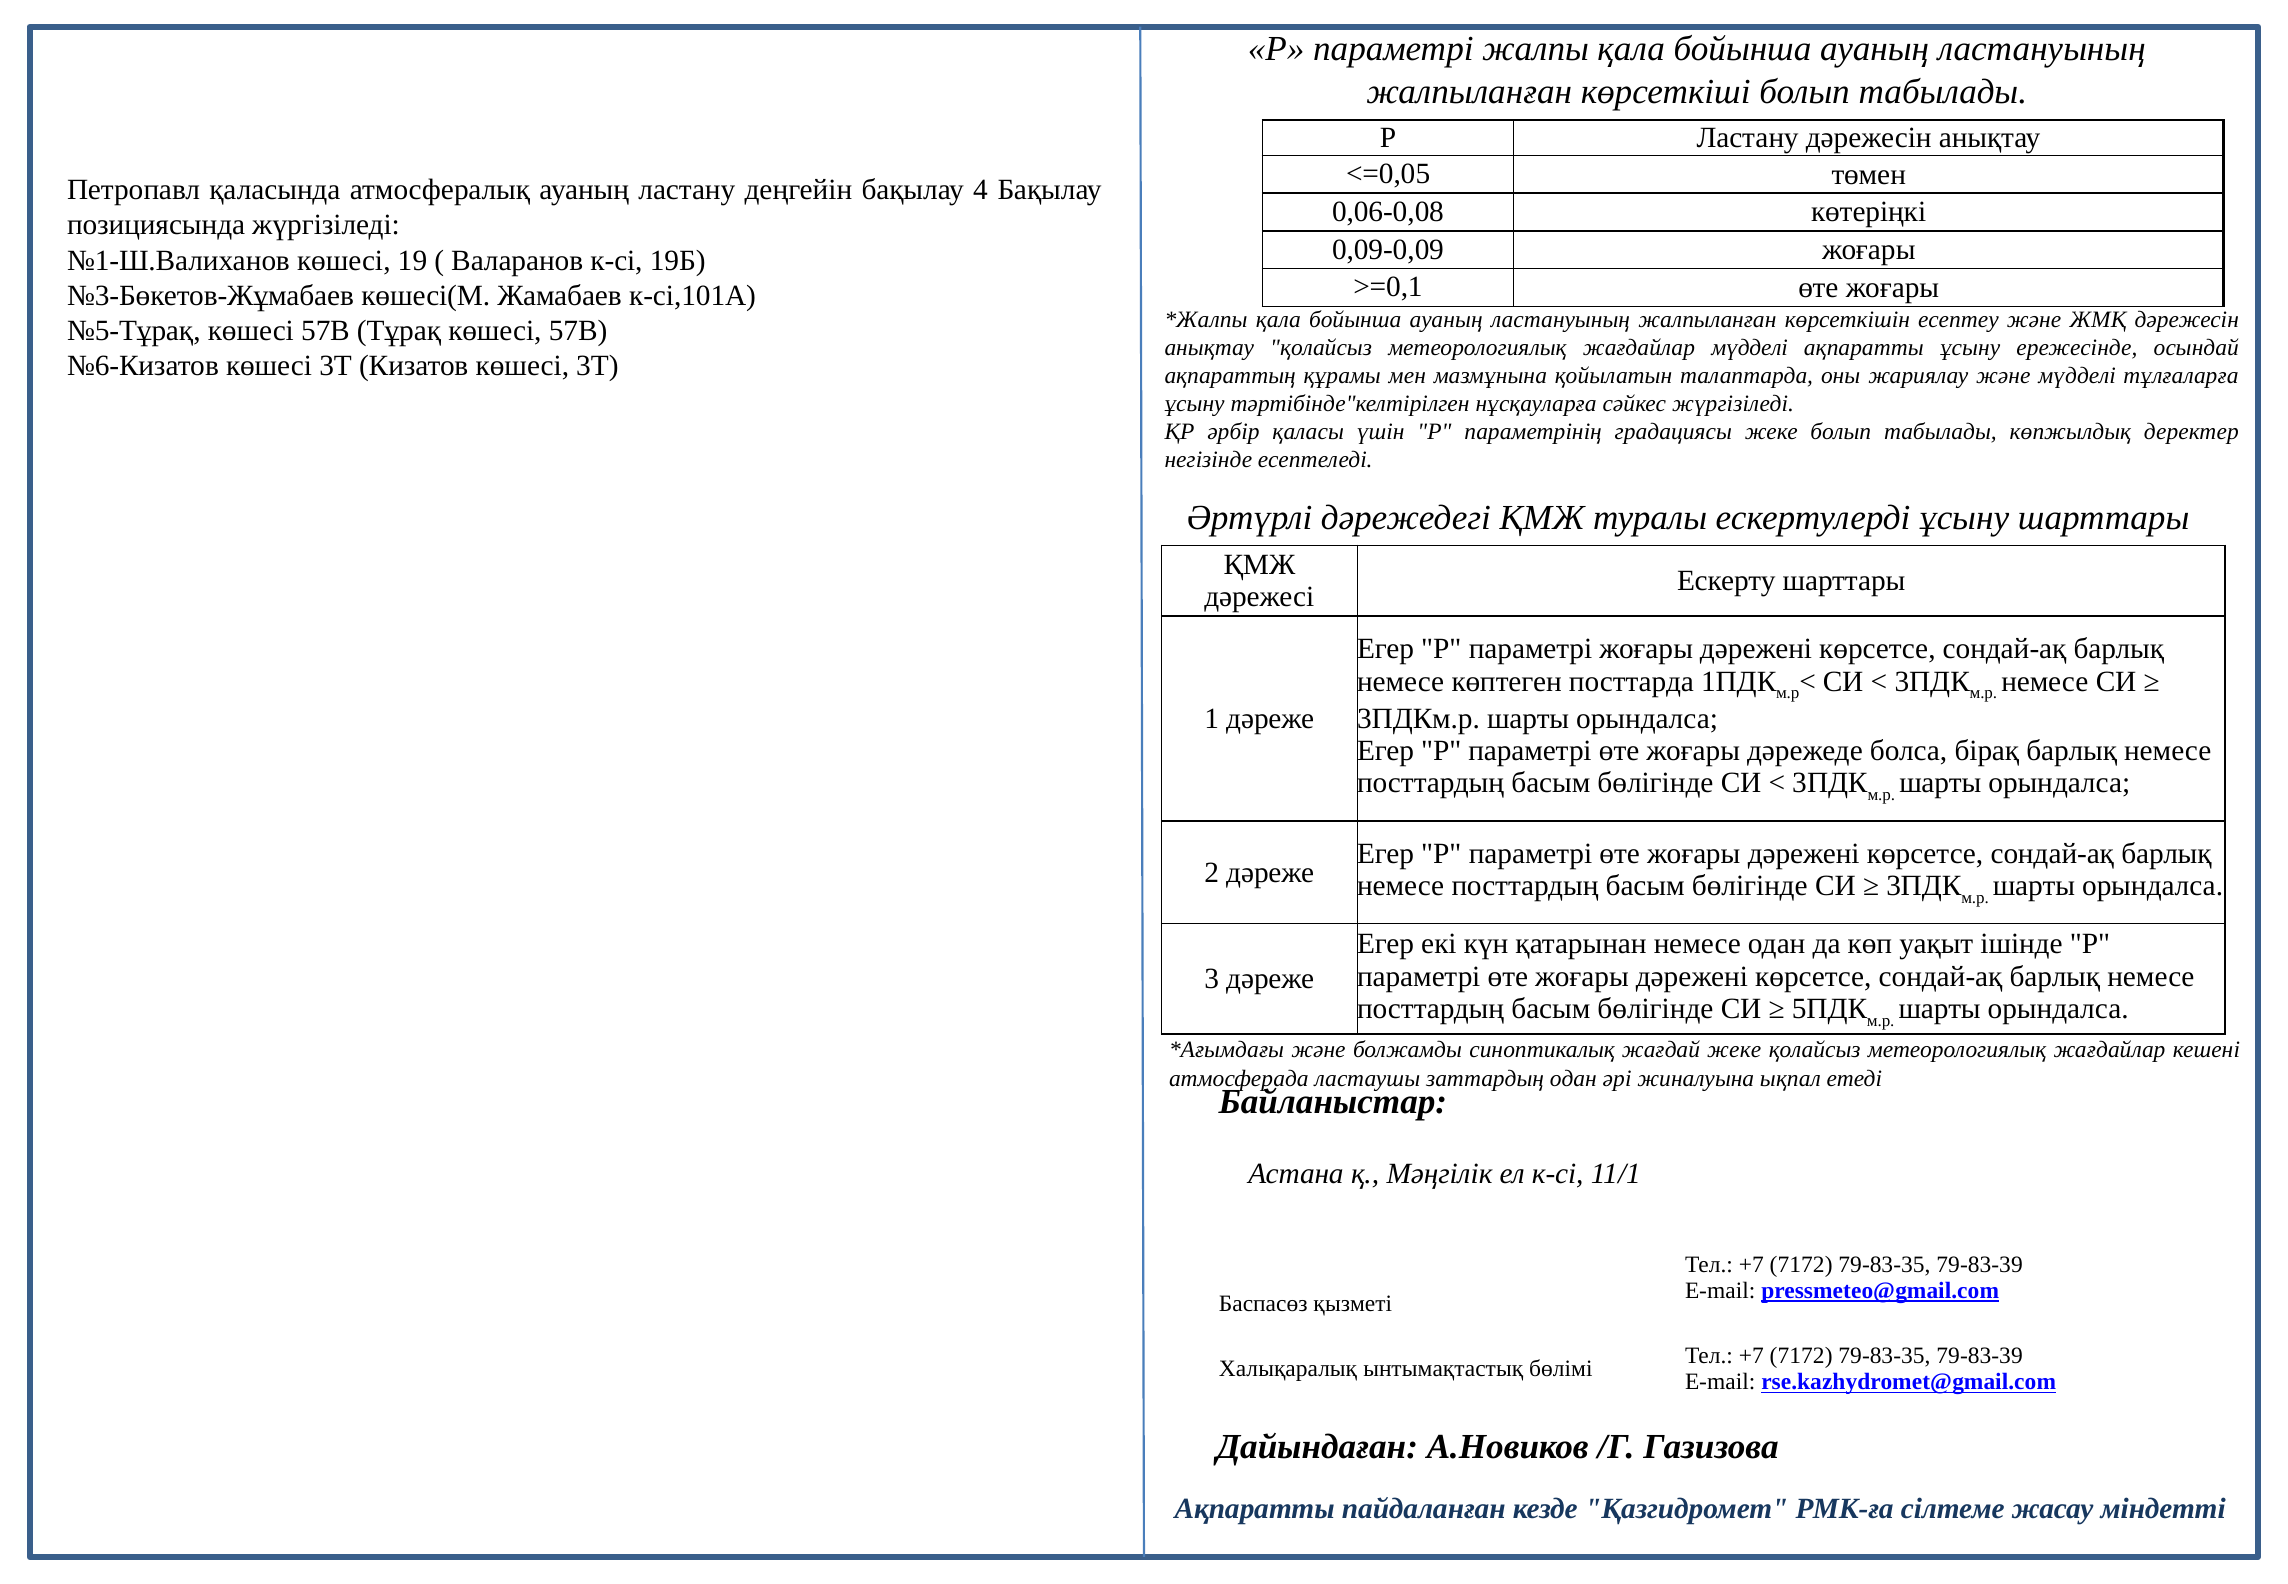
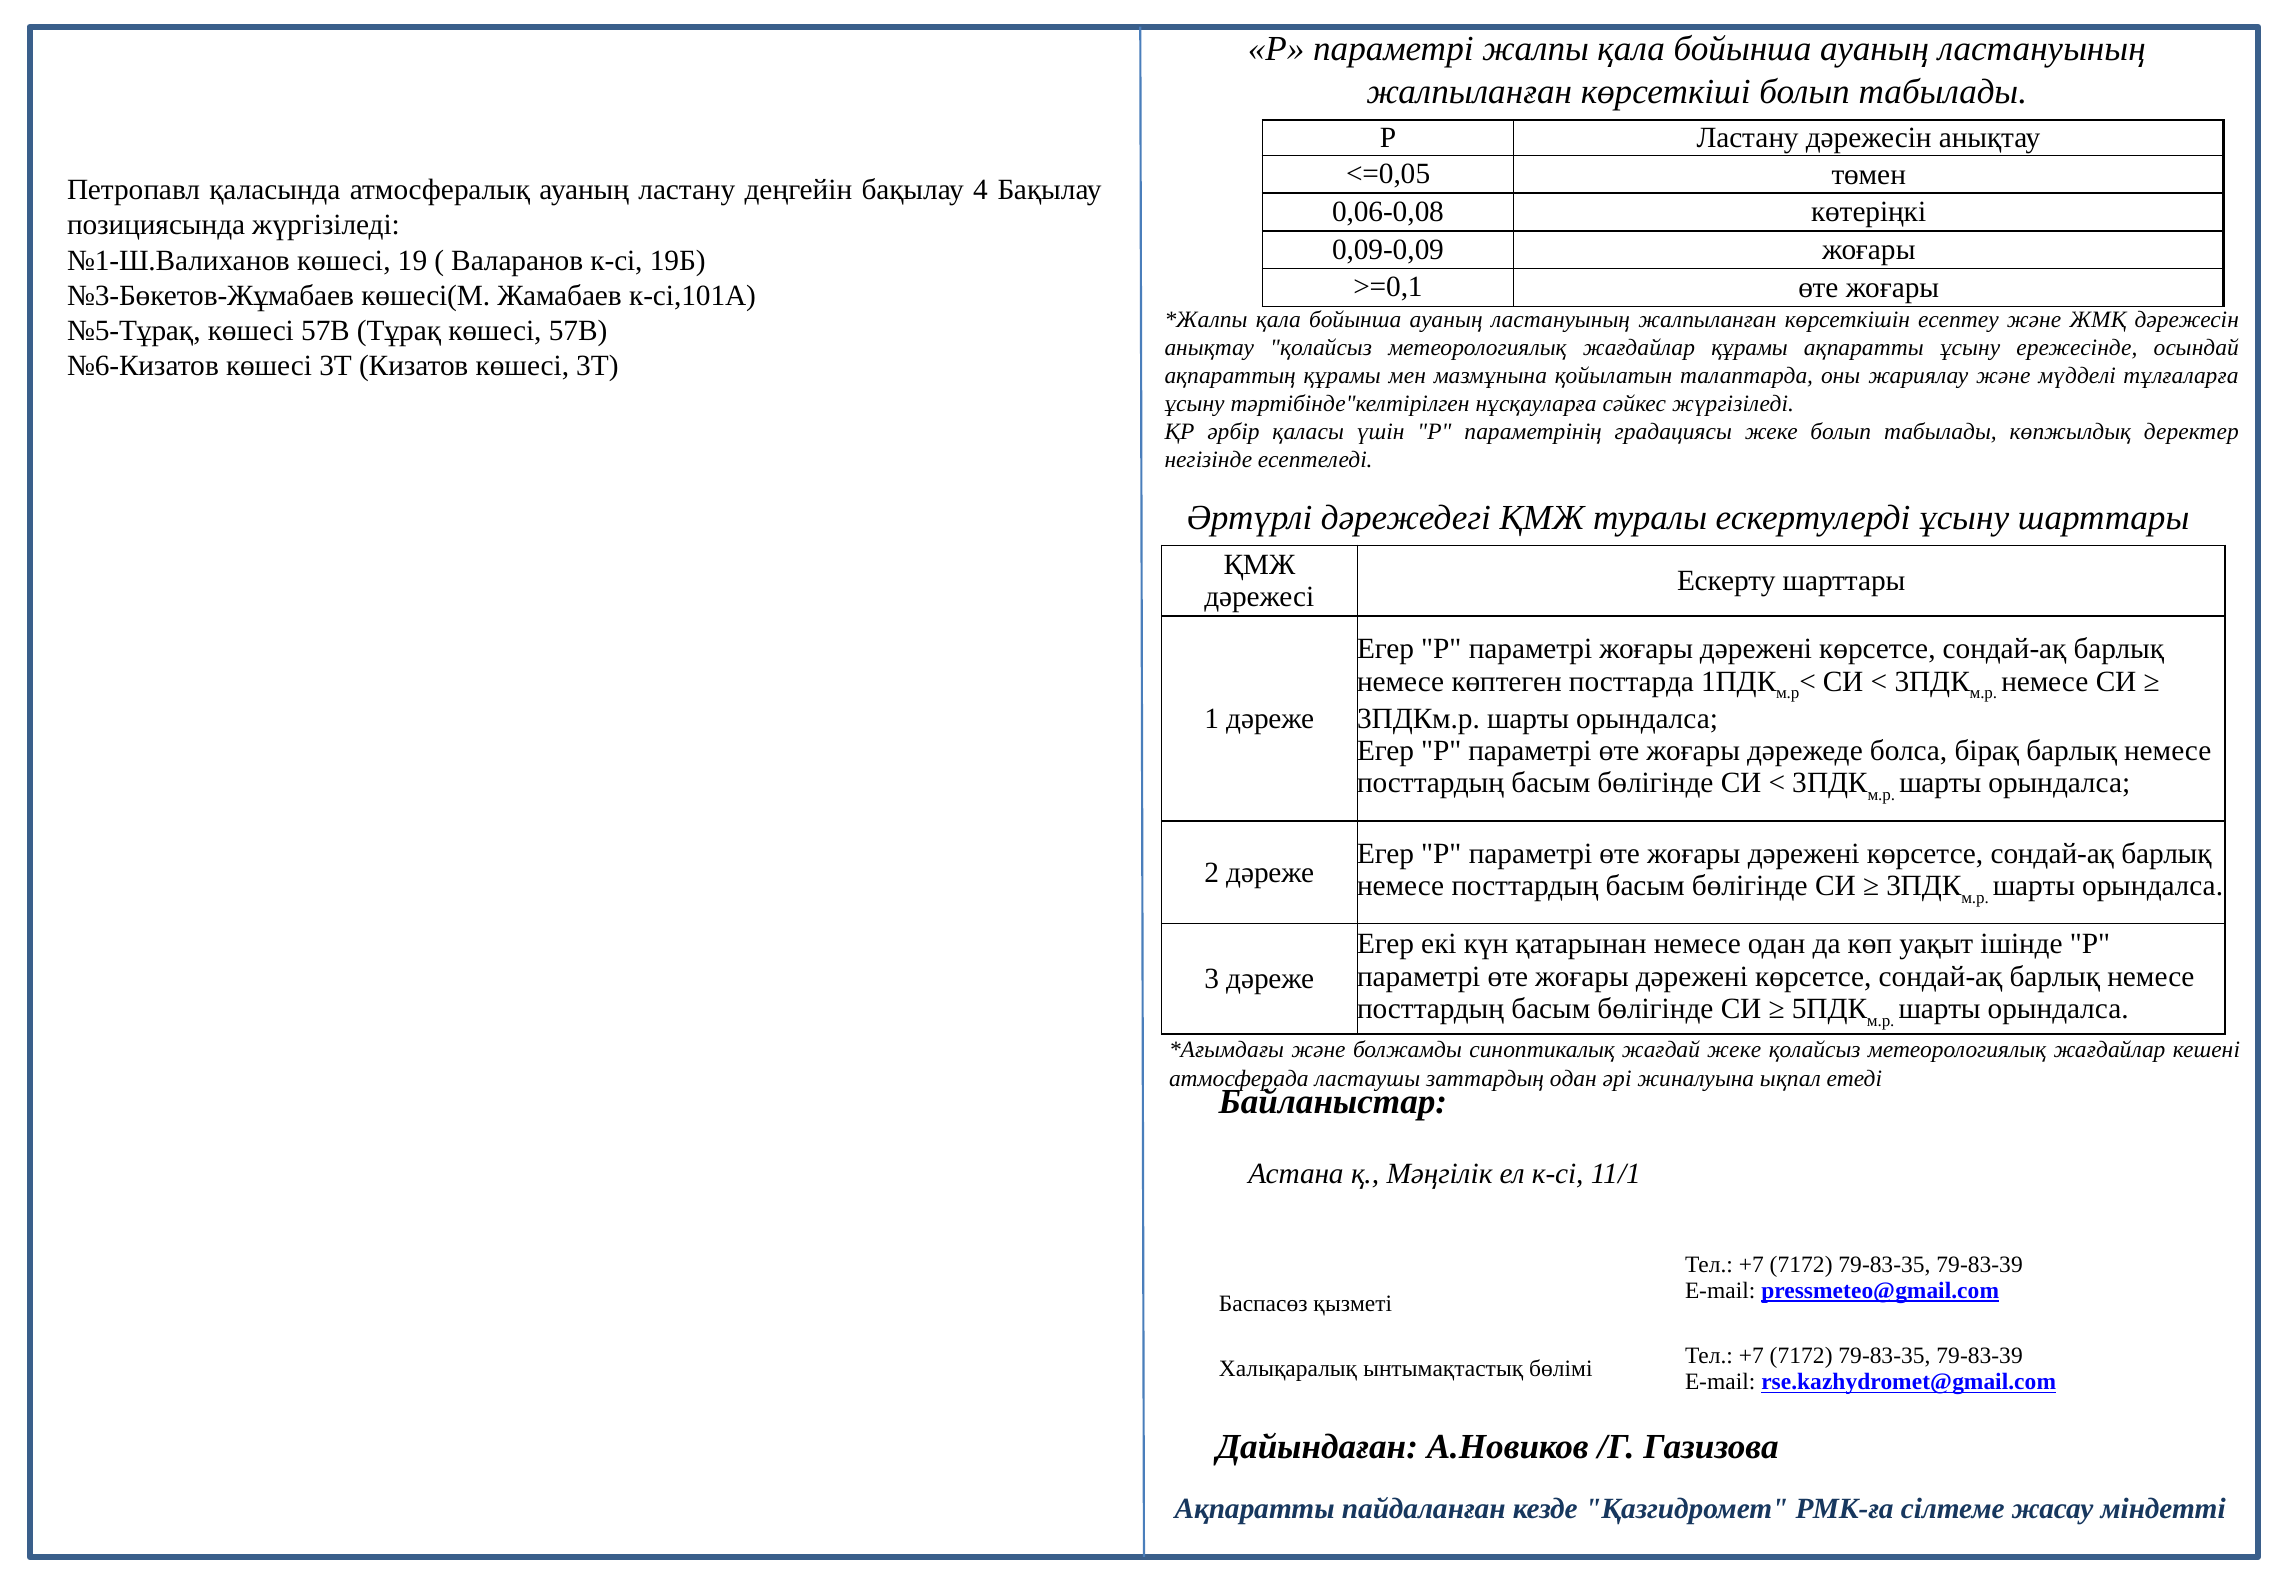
жағдайлар мүдделі: мүдделі -> құрамы (1750, 348)
